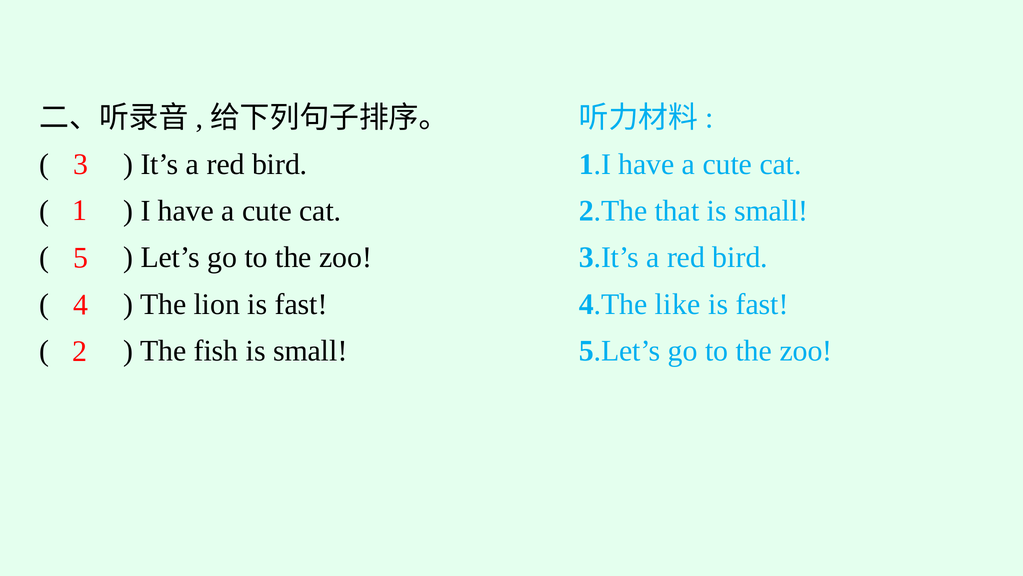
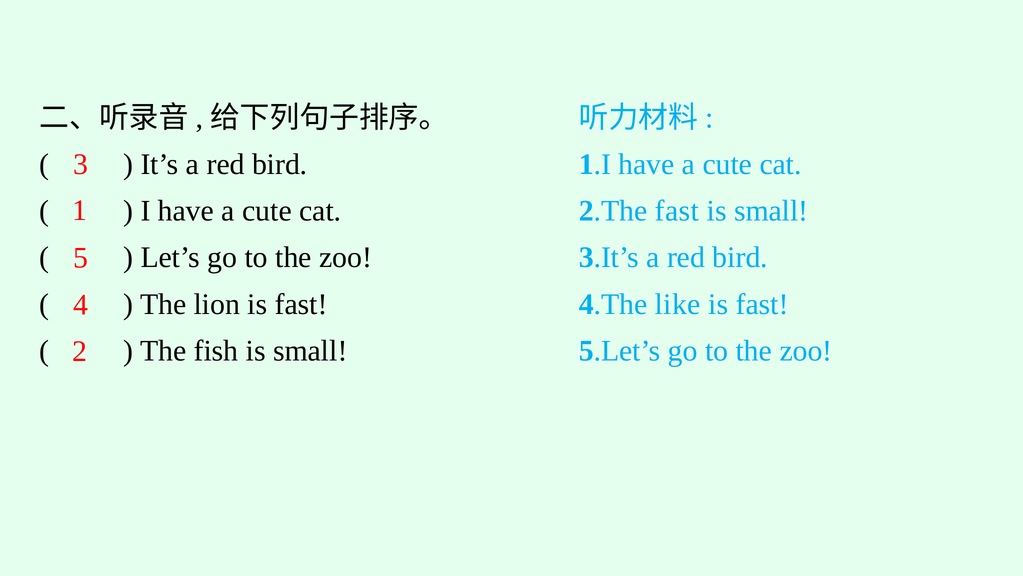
2.The that: that -> fast (677, 211)
